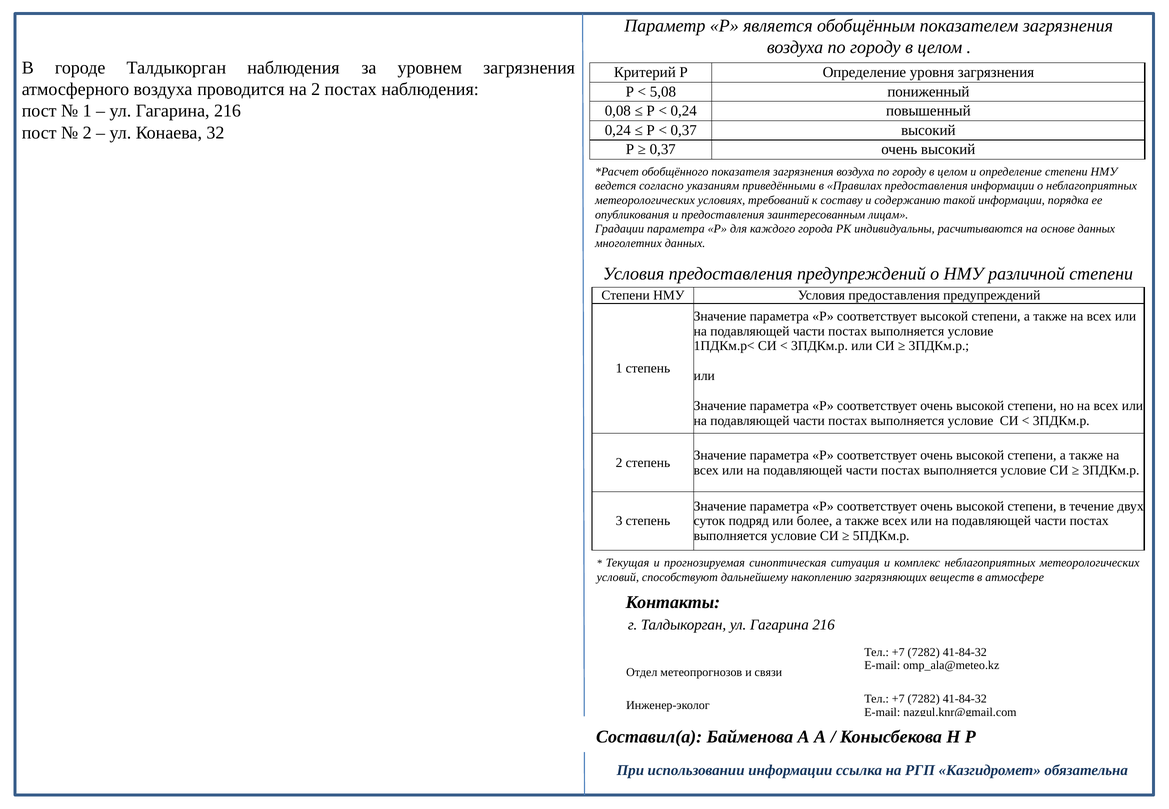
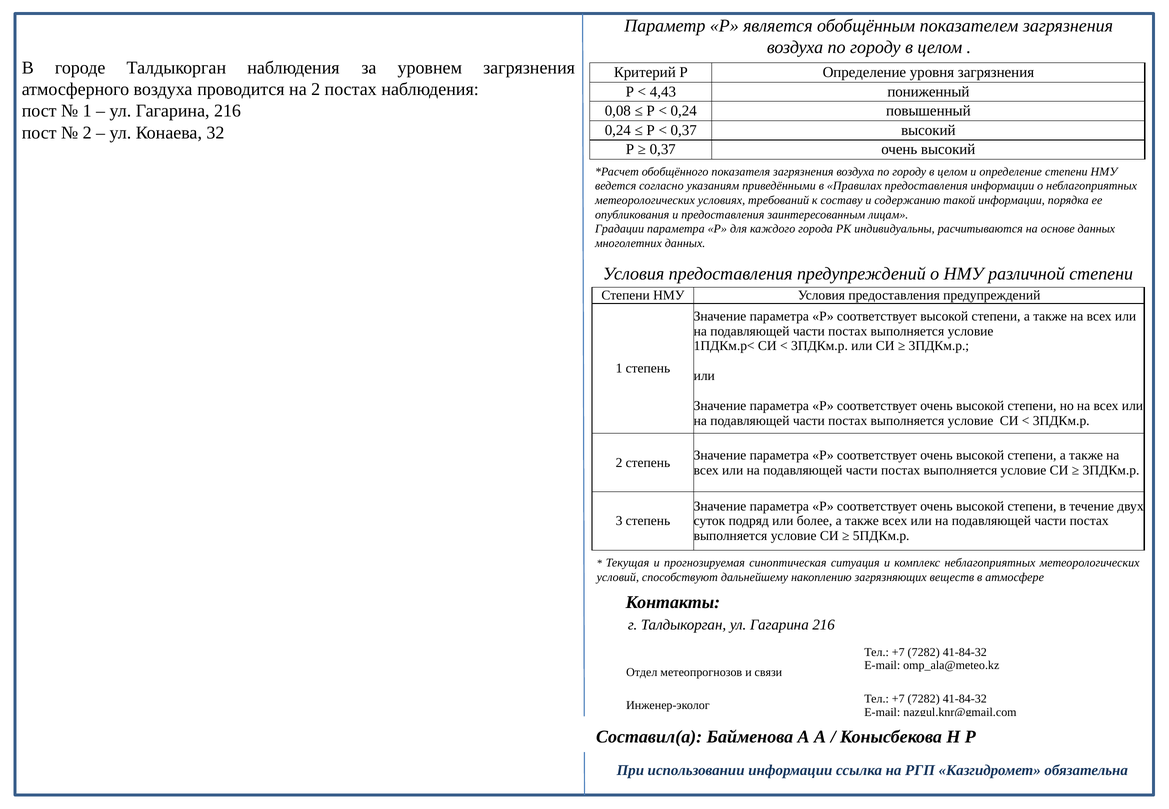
5,08: 5,08 -> 4,43 (663, 92)
